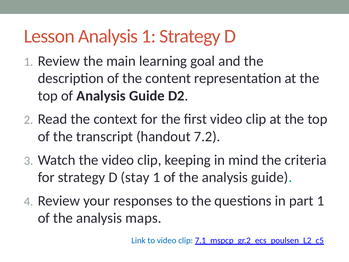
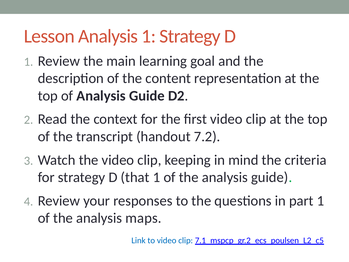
stay: stay -> that (135, 177)
